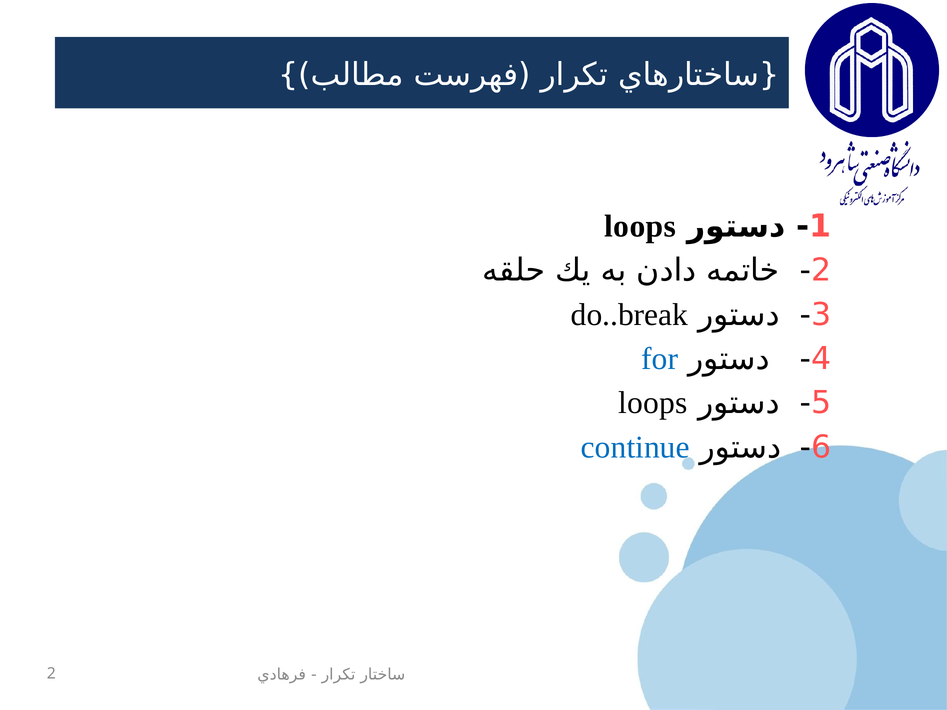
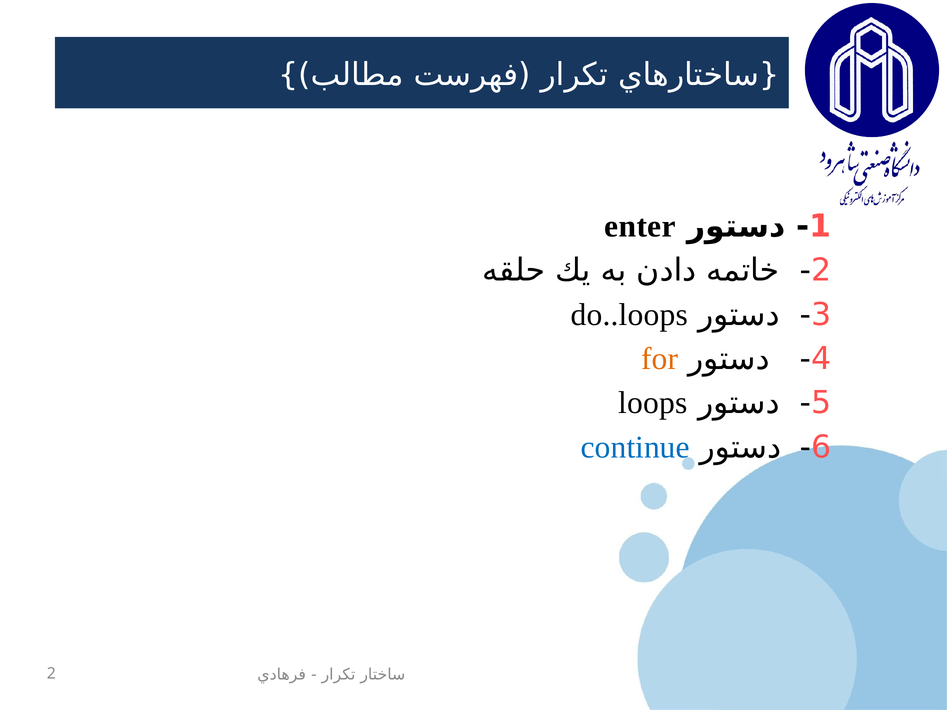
loops: loops -> enter (640, 226)
do..break: do..break -> do..loops (629, 315)
for colour: blue -> orange (660, 359)
